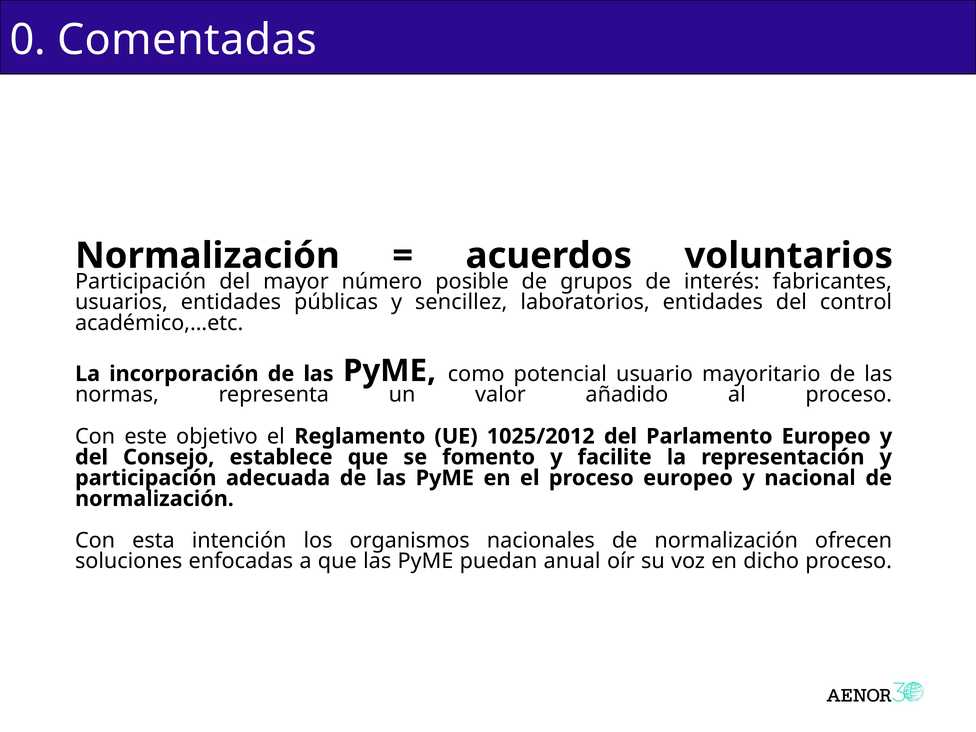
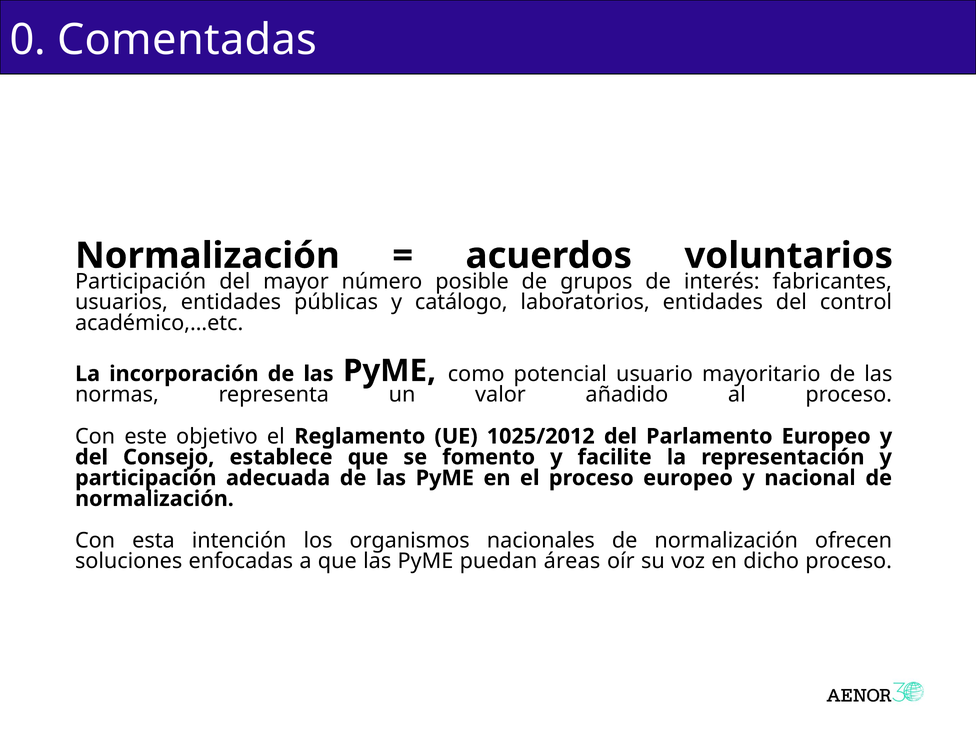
sencillez: sencillez -> catálogo (461, 302)
anual: anual -> áreas (572, 561)
